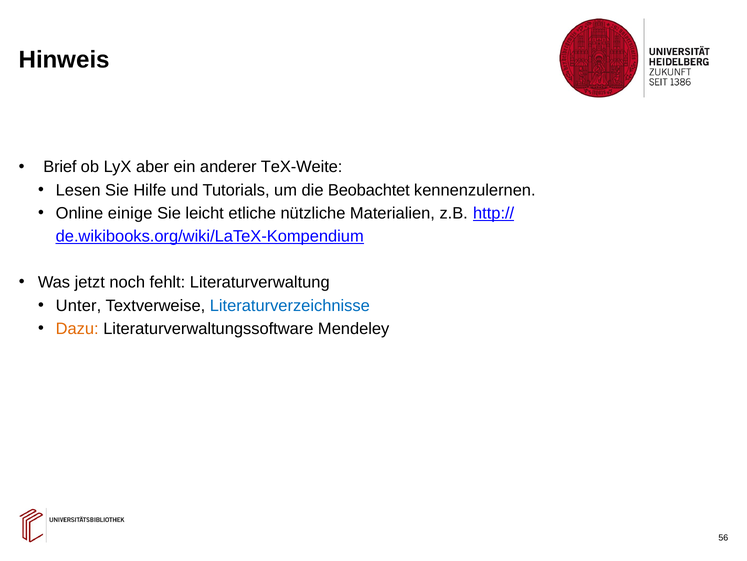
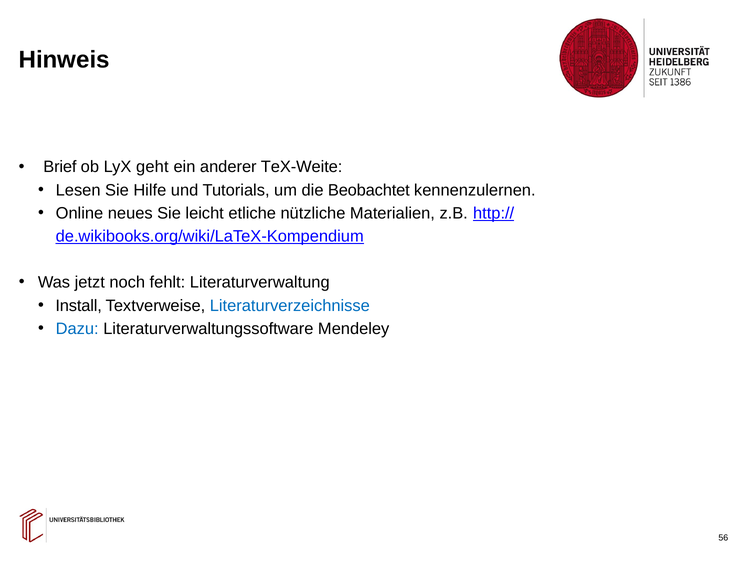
aber: aber -> geht (152, 167)
einige: einige -> neues (130, 213)
Unter: Unter -> Install (79, 305)
Dazu colour: orange -> blue (77, 328)
